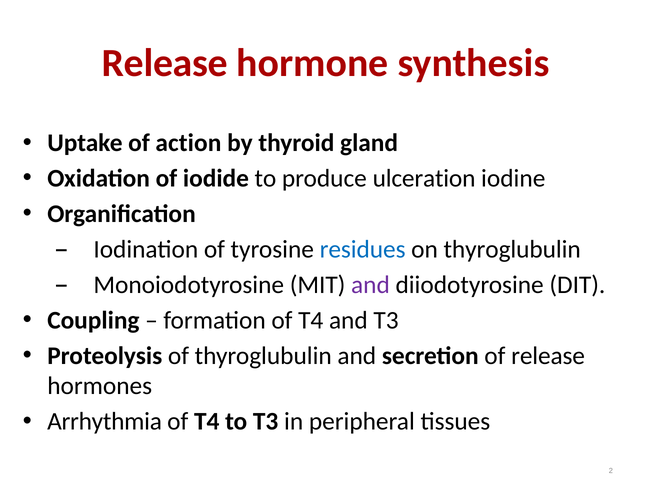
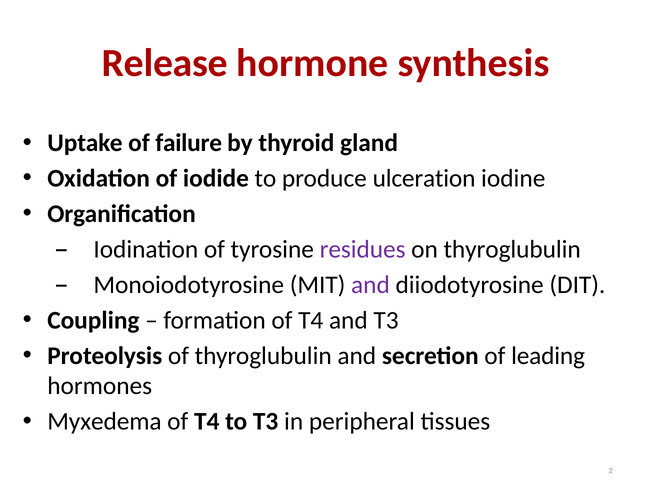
action: action -> failure (189, 143)
residues colour: blue -> purple (363, 249)
of release: release -> leading (548, 356)
Arrhythmia: Arrhythmia -> Myxedema (104, 422)
